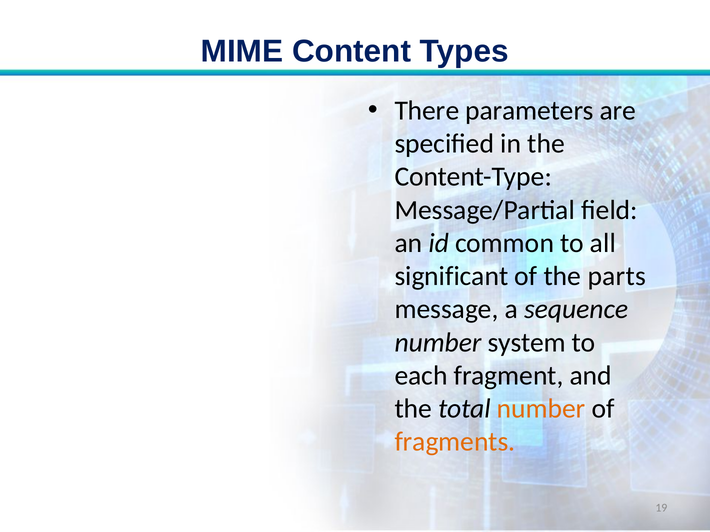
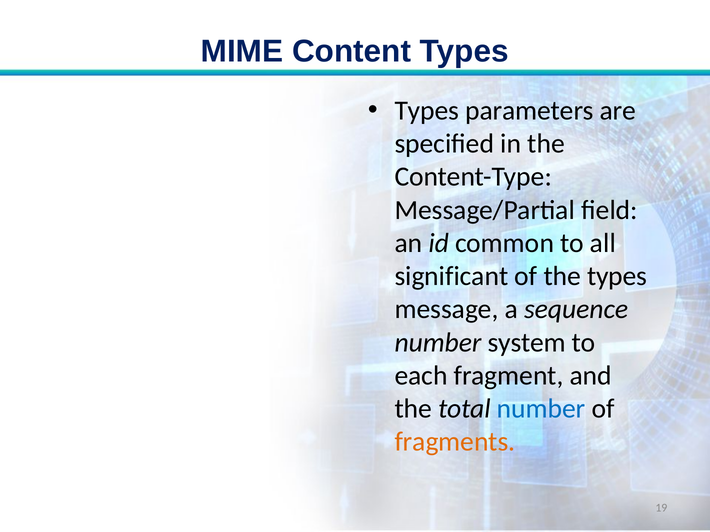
There: There -> Types (427, 111)
the parts: parts -> types (617, 277)
number colour: orange -> blue (541, 409)
